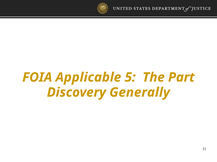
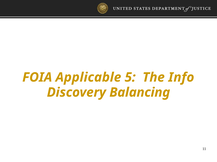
Part: Part -> Info (181, 78)
Generally: Generally -> Balancing (140, 93)
